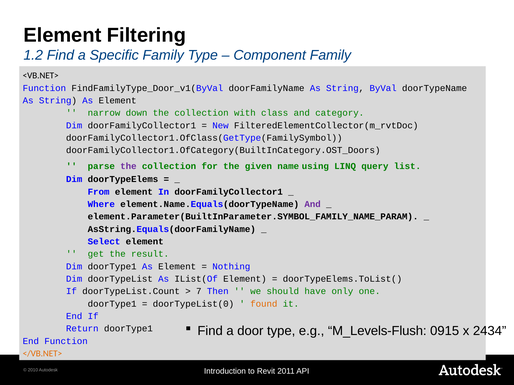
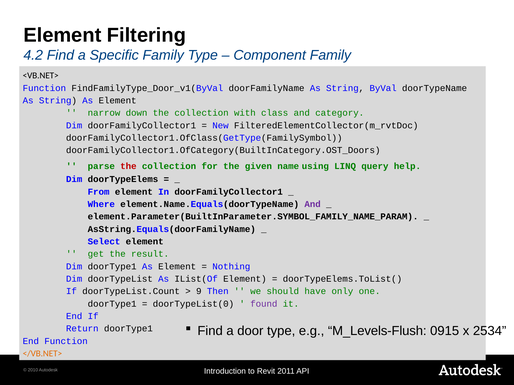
1.2: 1.2 -> 4.2 (33, 55)
the colour: purple -> red (128, 166)
list: list -> help (407, 166)
7: 7 -> 9 (199, 292)
found colour: orange -> purple (264, 304)
2434: 2434 -> 2534 (490, 331)
